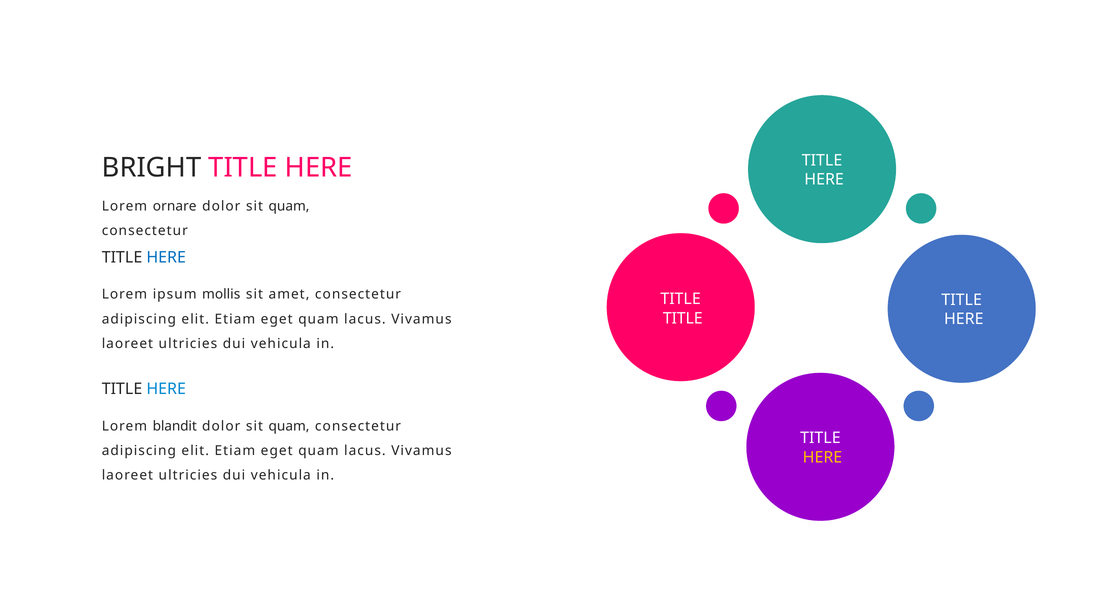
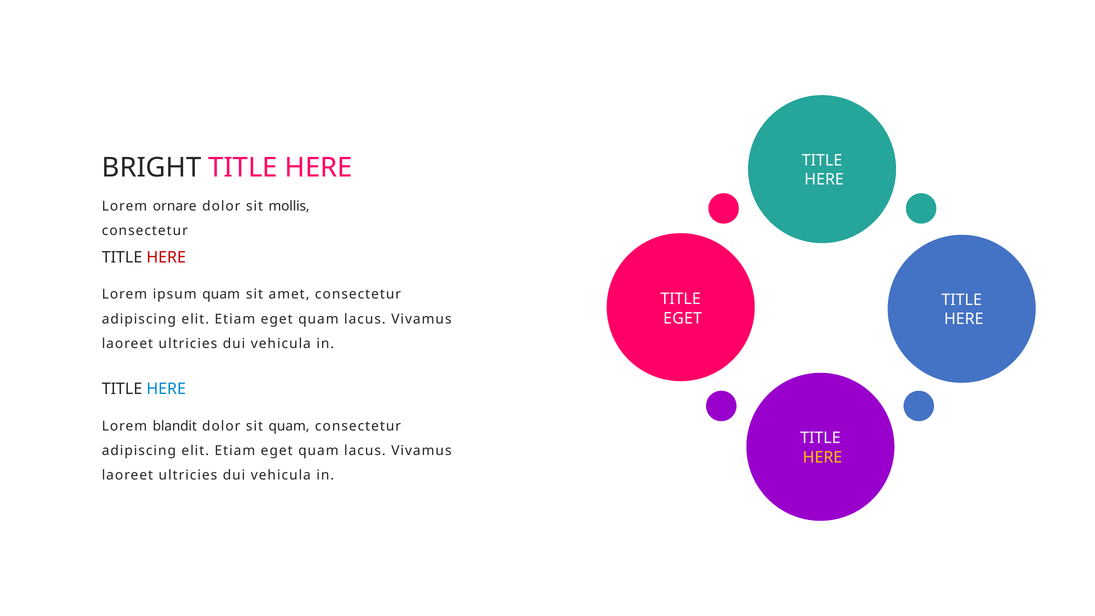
quam: quam -> mollis (289, 206)
HERE colour: blue -> red (166, 257)
ipsum mollis: mollis -> quam (221, 294)
TITLE: TITLE -> EGET (683, 318)
